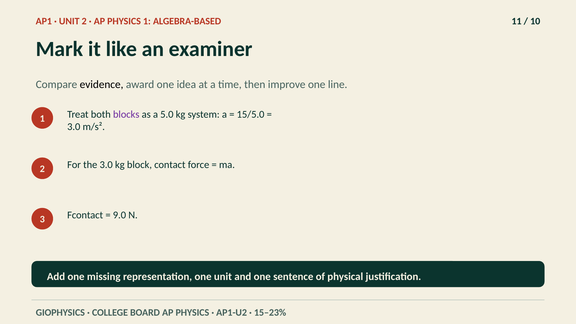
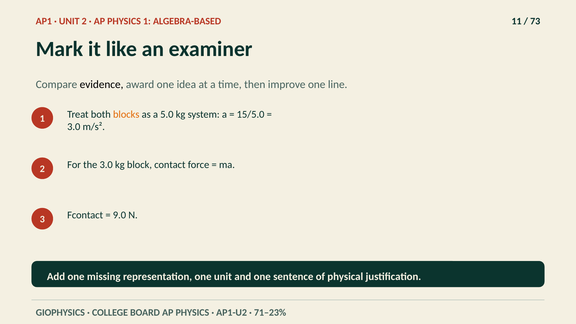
10: 10 -> 73 (535, 21)
blocks colour: purple -> orange (126, 114)
15–23%: 15–23% -> 71–23% (270, 312)
